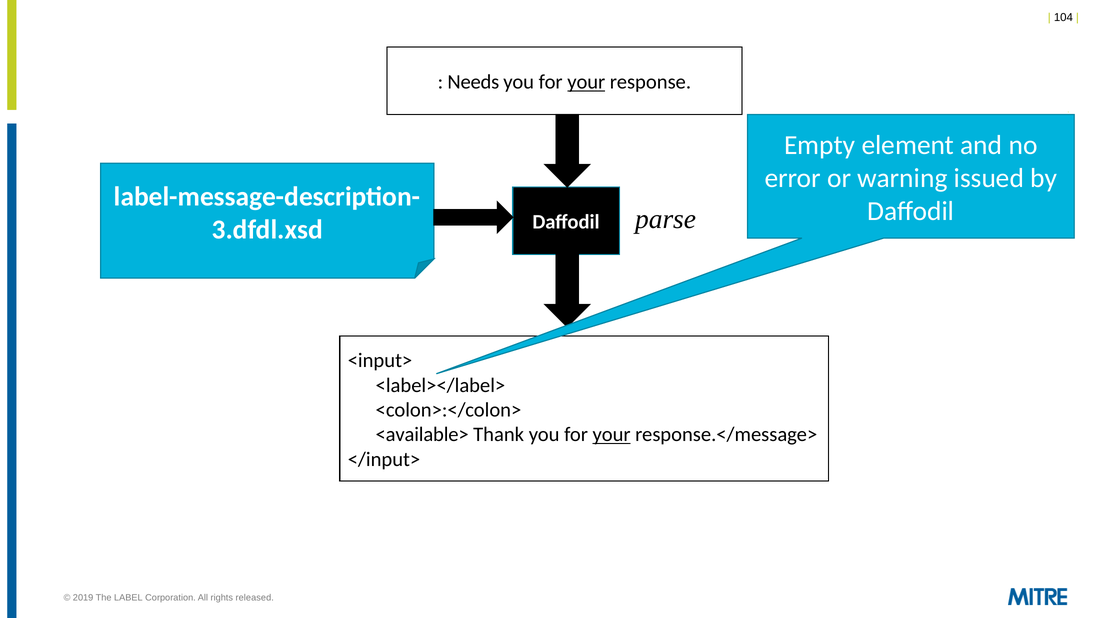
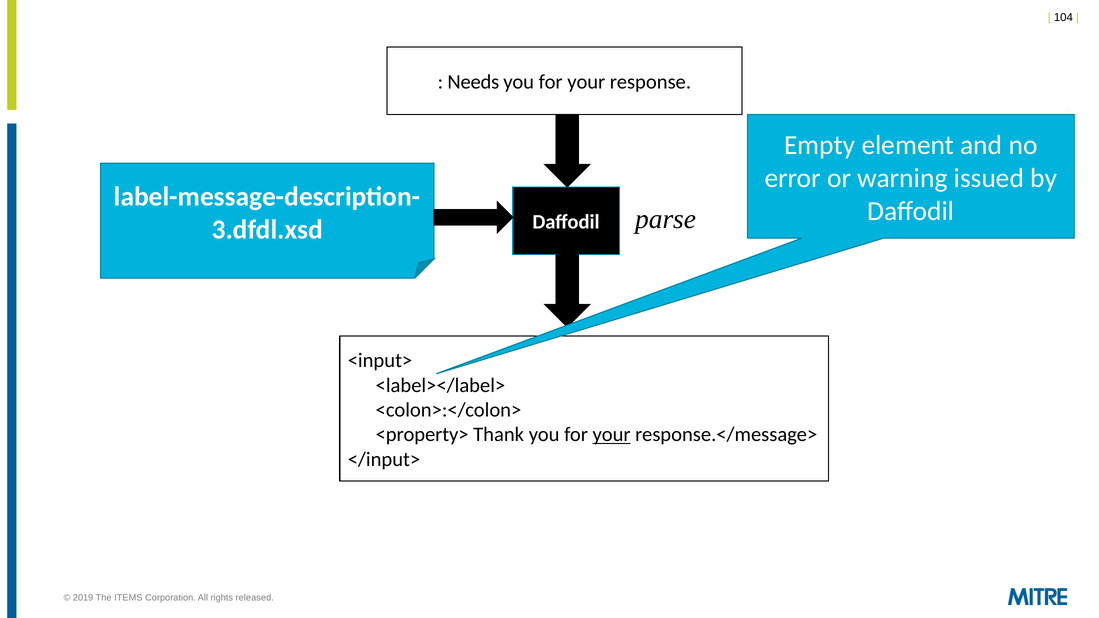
your underline: present -> none (586, 82)
<available>: <available> -> <property> (422, 435)
LABEL: LABEL -> ITEMS (128, 598)
